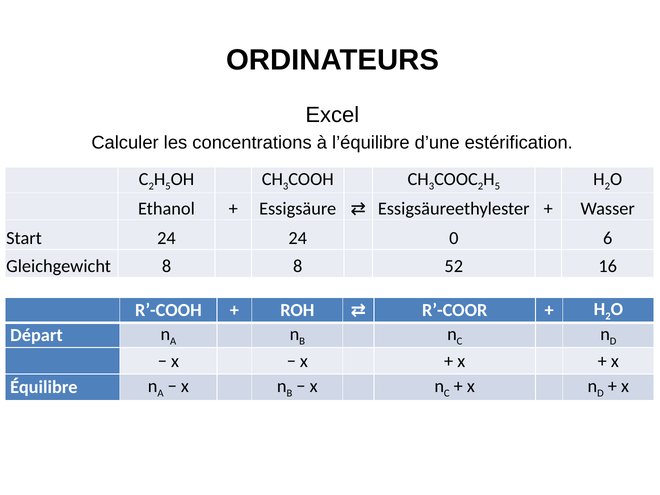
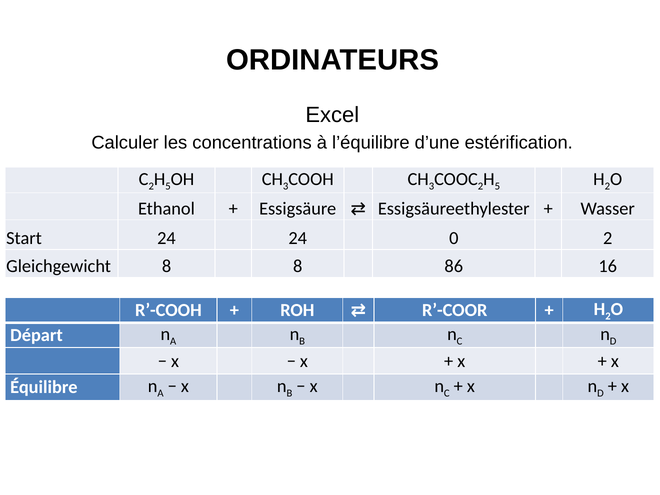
0 6: 6 -> 2 (608, 238)
52: 52 -> 86 (454, 266)
